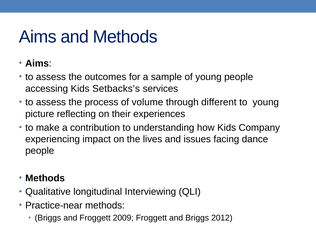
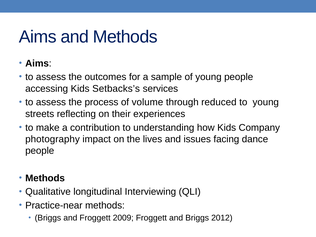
different: different -> reduced (219, 102)
picture: picture -> streets (40, 114)
experiencing: experiencing -> photography (53, 139)
